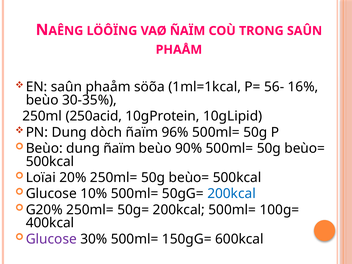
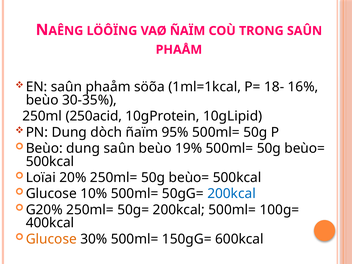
56-: 56- -> 18- (274, 87)
96%: 96% -> 95% (175, 132)
dung ñaïm: ñaïm -> saûn (119, 148)
90%: 90% -> 19% (189, 148)
Glucose colour: purple -> orange (51, 239)
